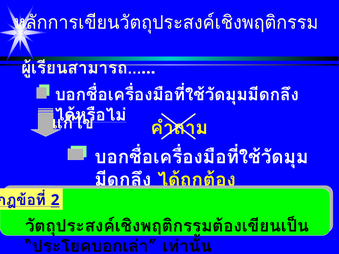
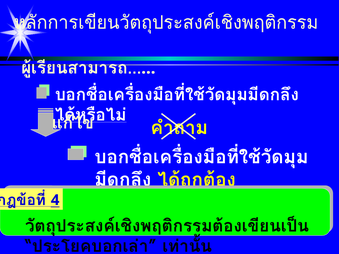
2: 2 -> 4 (55, 200)
